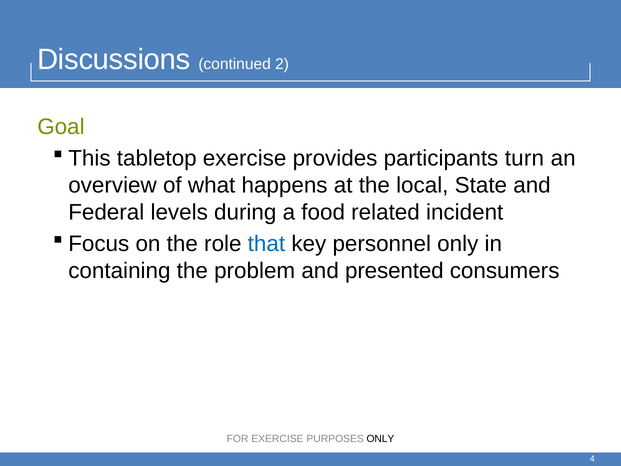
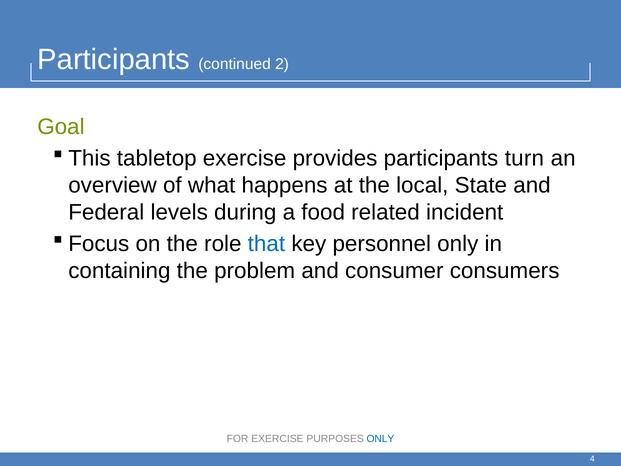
Discussions: Discussions -> Participants (114, 59)
presented: presented -> consumer (394, 271)
ONLY colour: black -> blue (380, 439)
